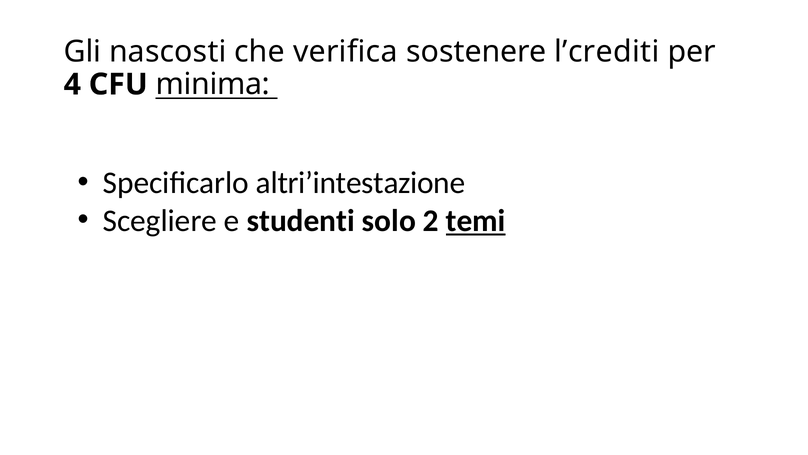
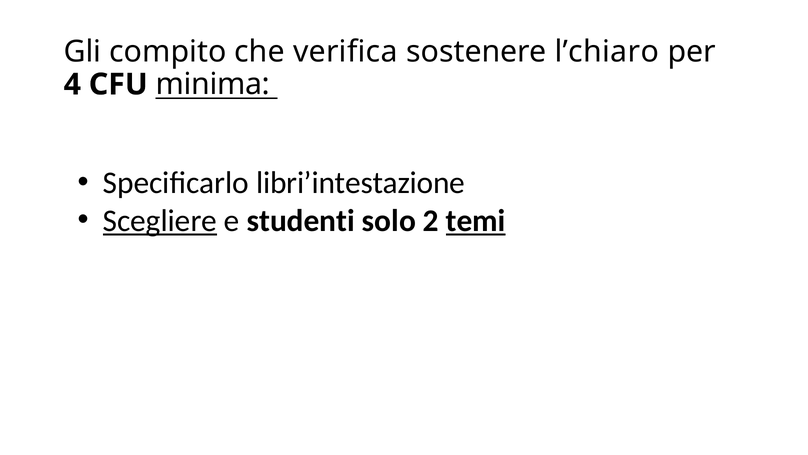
nascosti: nascosti -> compito (168, 52)
l’crediti: l’crediti -> l’chiaro (607, 52)
altri’intestazione: altri’intestazione -> libri’intestazione (361, 183)
Scegliere underline: none -> present (160, 221)
